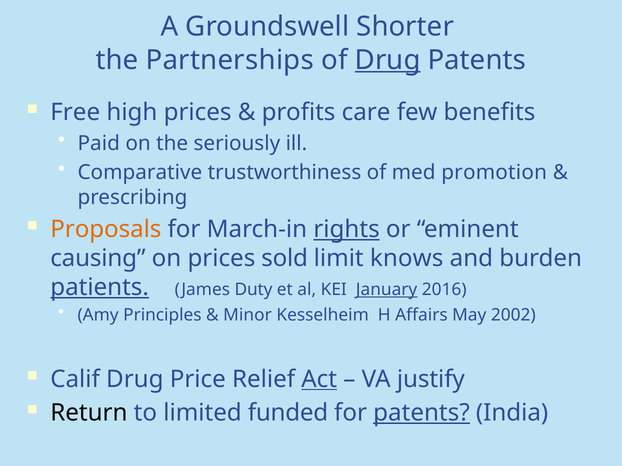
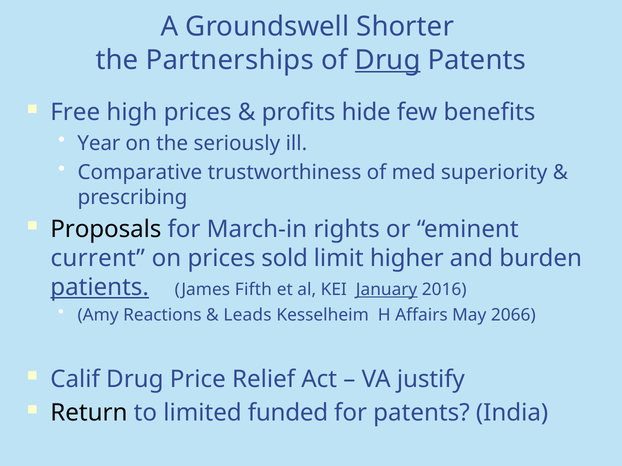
care: care -> hide (366, 113)
Paid: Paid -> Year (99, 143)
promotion: promotion -> superiority (494, 173)
Proposals colour: orange -> black (106, 229)
rights underline: present -> none (347, 229)
causing: causing -> current (98, 258)
knows: knows -> higher (407, 258)
Duty: Duty -> Fifth (253, 290)
Principles: Principles -> Reactions (162, 315)
Minor: Minor -> Leads (247, 315)
2002: 2002 -> 2066 (513, 315)
Act underline: present -> none (319, 379)
patents underline: present -> none (422, 413)
